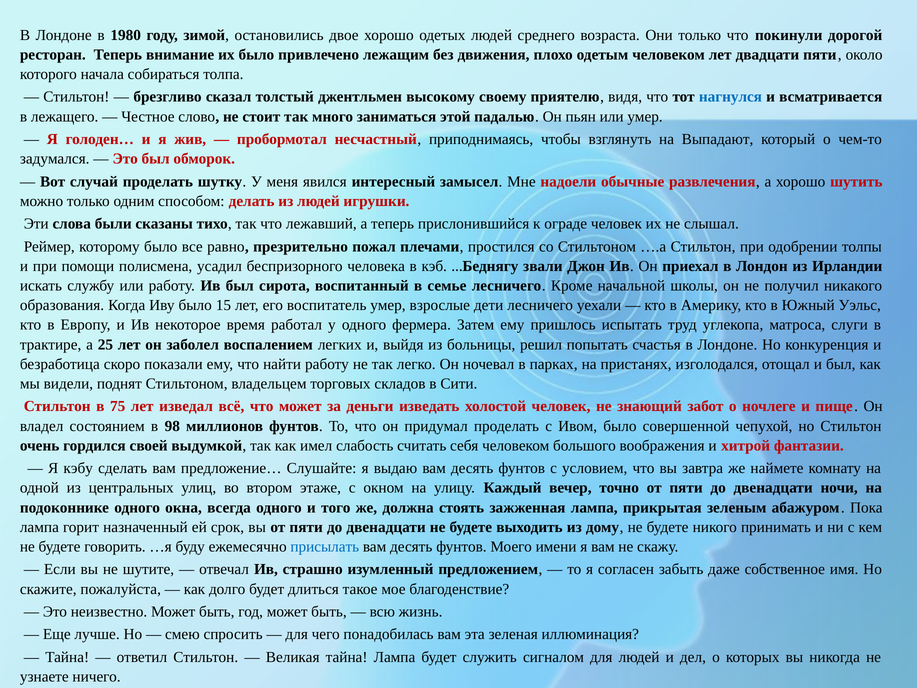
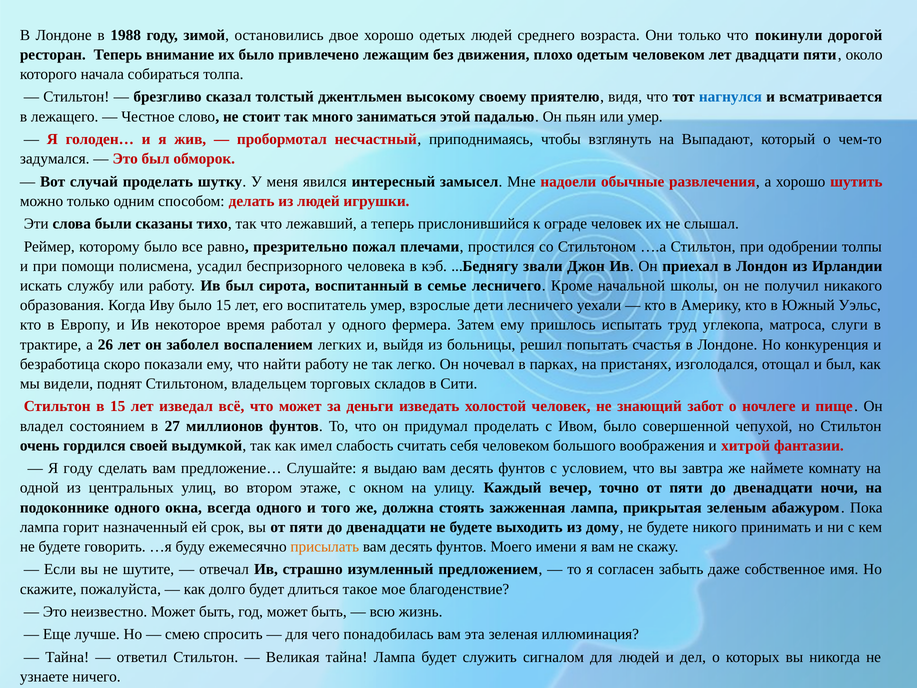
1980: 1980 -> 1988 (126, 35)
25: 25 -> 26 (105, 344)
в 75: 75 -> 15 (118, 406)
98: 98 -> 27 (172, 426)
Я кэбу: кэбу -> году (78, 468)
присылать colour: blue -> orange (325, 547)
